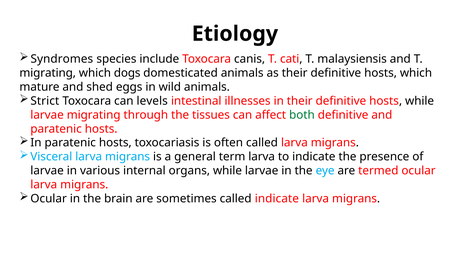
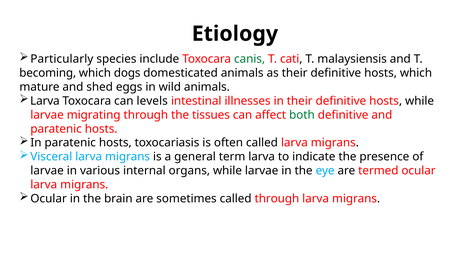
Syndromes: Syndromes -> Particularly (62, 59)
canis colour: black -> green (250, 59)
migrating: migrating -> becoming (48, 73)
Strict: Strict -> Larva (45, 101)
called indicate: indicate -> through (277, 199)
